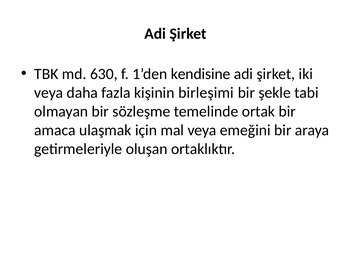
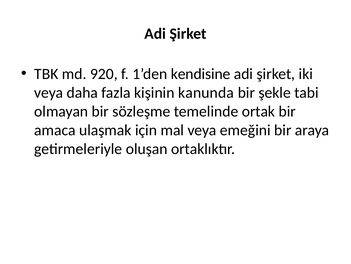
630: 630 -> 920 (104, 74)
birleşimi: birleşimi -> kanunda (206, 92)
